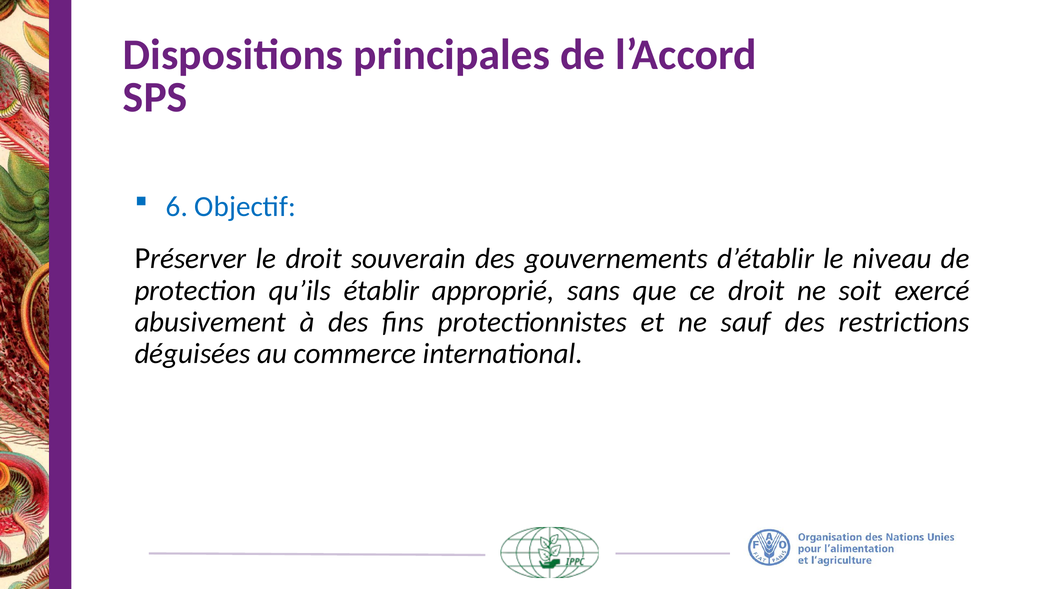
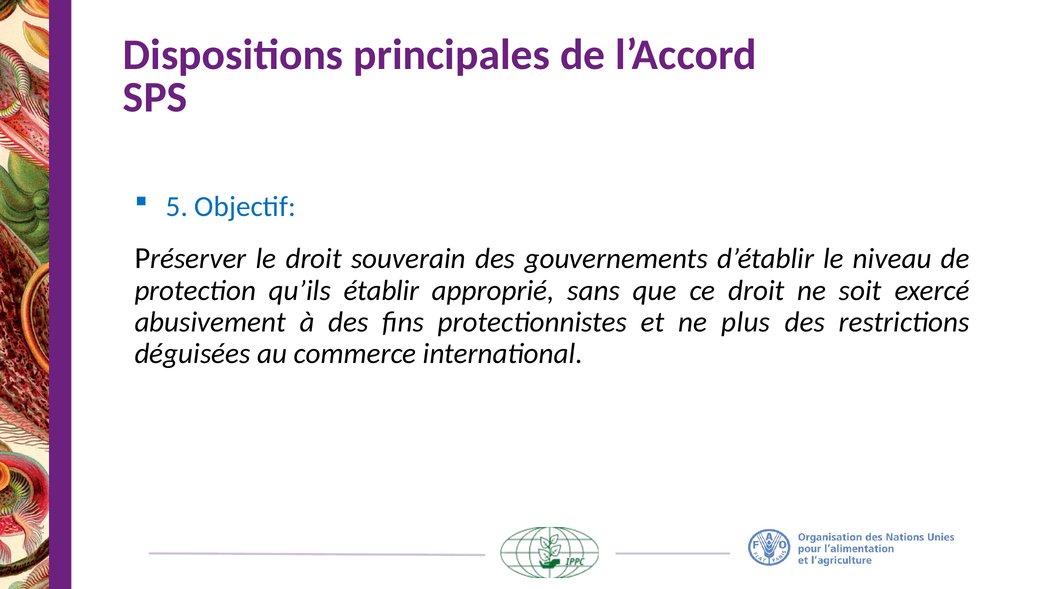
6: 6 -> 5 (177, 207)
sauf: sauf -> plus (746, 322)
